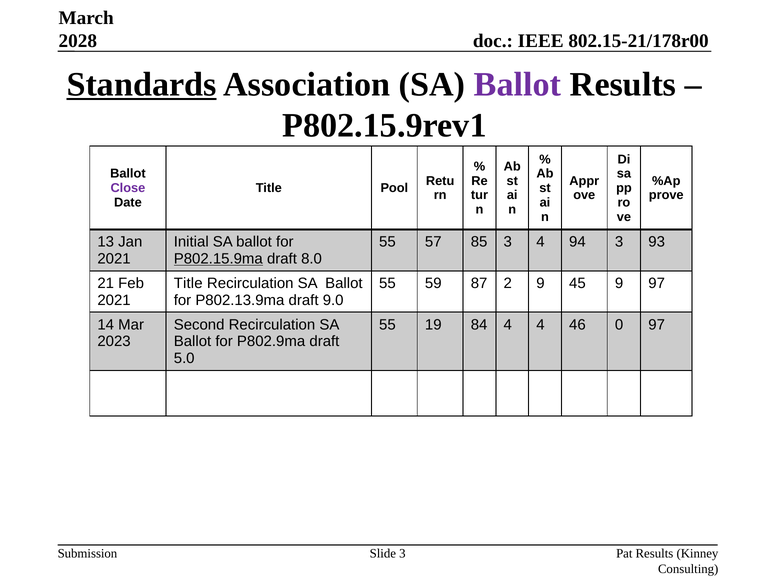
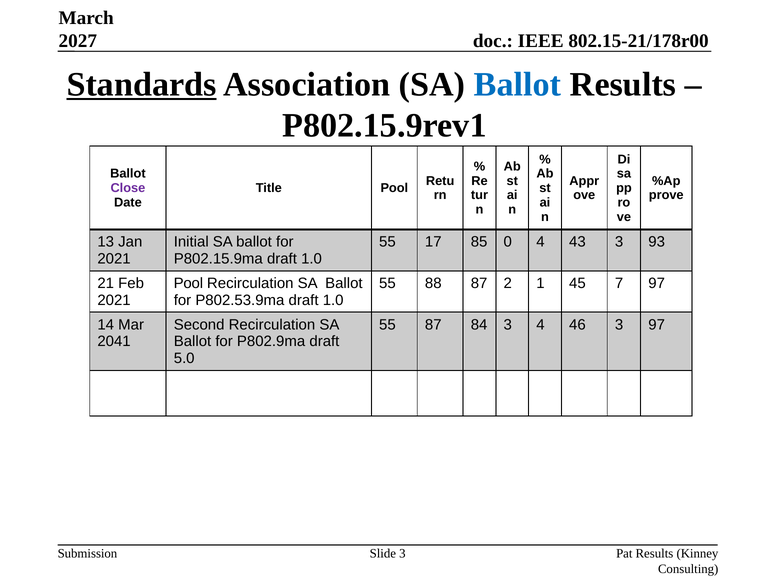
2028: 2028 -> 2027 (78, 41)
Ballot colour: purple -> blue (518, 84)
57: 57 -> 17 (433, 242)
85 3: 3 -> 0 (508, 242)
94: 94 -> 43 (577, 242)
P802.15.9ma underline: present -> none (218, 259)
8.0: 8.0 -> 1.0 (312, 259)
Title: Title -> Pool (188, 283)
59: 59 -> 88 (433, 283)
2 9: 9 -> 1 (540, 283)
45 9: 9 -> 7 (619, 283)
P802.13.9ma: P802.13.9ma -> P802.53.9ma (240, 300)
9.0: 9.0 -> 1.0 (333, 300)
55 19: 19 -> 87 (433, 325)
84 4: 4 -> 3 (508, 325)
46 0: 0 -> 3 (619, 325)
2023: 2023 -> 2041 (114, 341)
